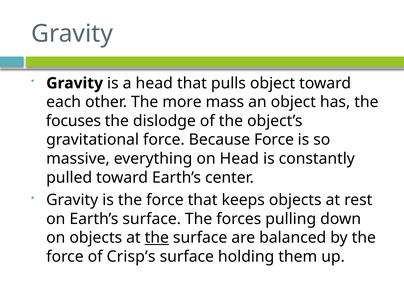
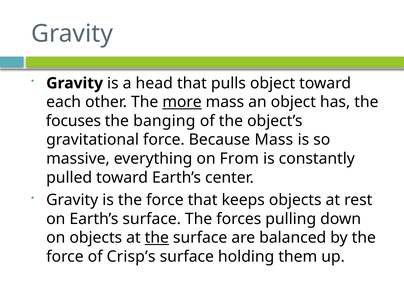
more underline: none -> present (182, 102)
dislodge: dislodge -> banging (164, 121)
Because Force: Force -> Mass (274, 140)
on Head: Head -> From (239, 159)
